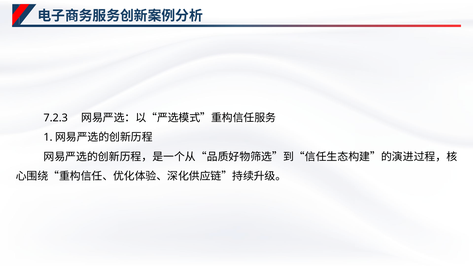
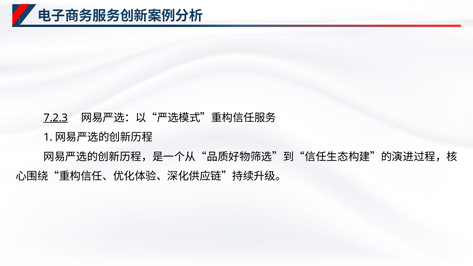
7.2.3 underline: none -> present (56, 118)
